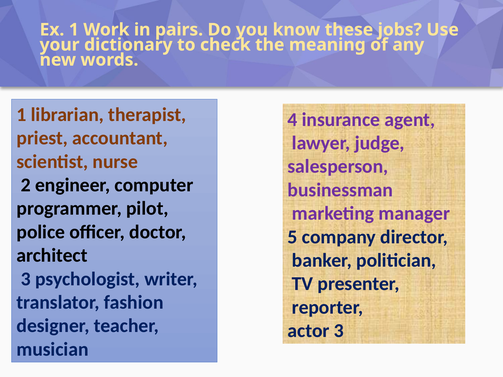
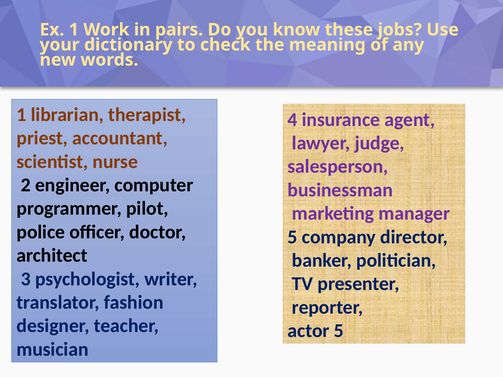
actor 3: 3 -> 5 (339, 331)
